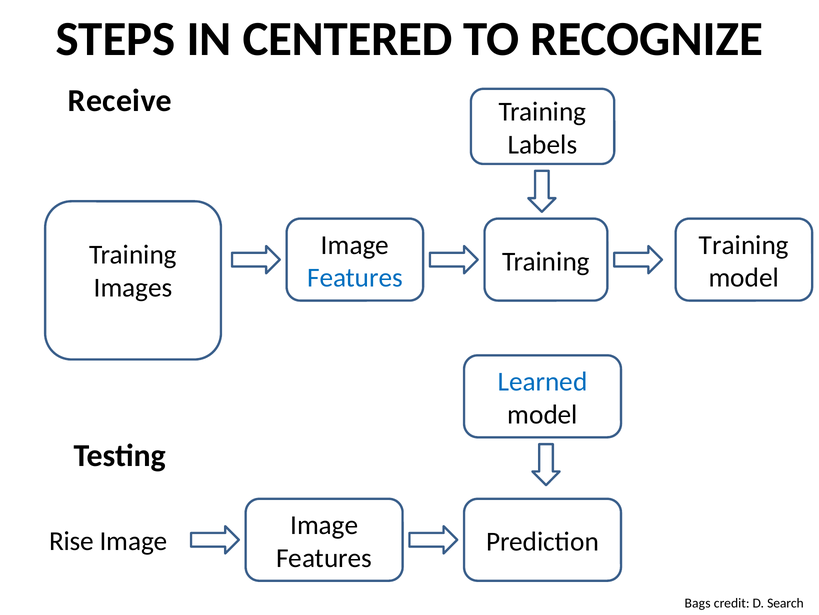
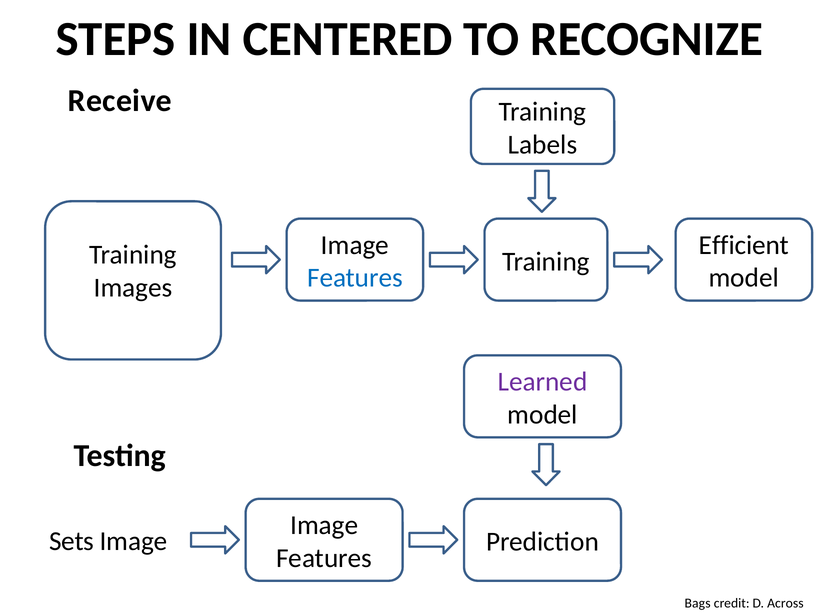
Training: Training -> Efficient (744, 245)
Learned colour: blue -> purple (542, 381)
Rise: Rise -> Sets (72, 541)
Search: Search -> Across (785, 603)
